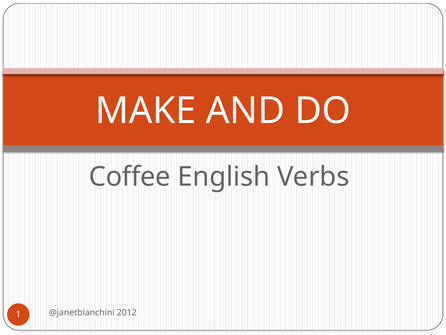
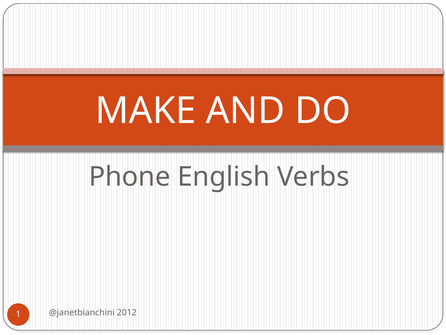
Coffee: Coffee -> Phone (130, 177)
